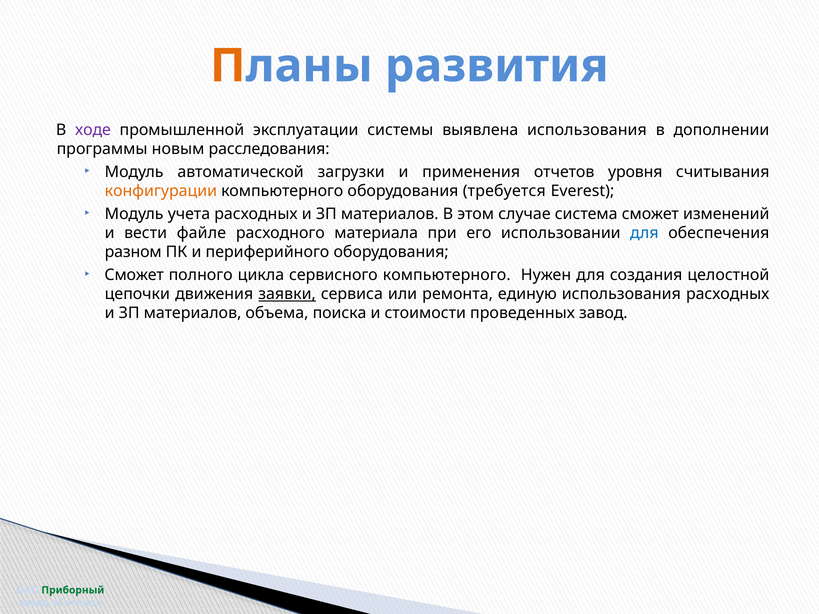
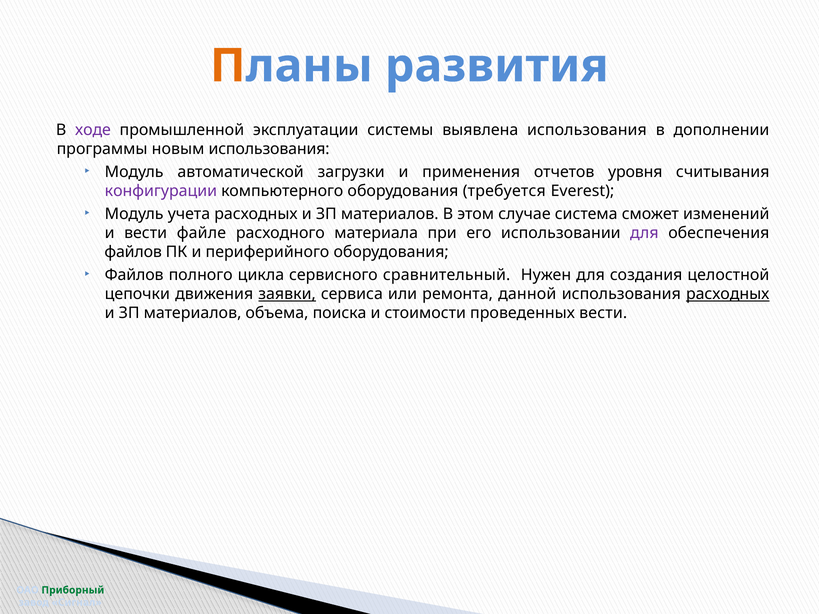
новым расследования: расследования -> использования (269, 149)
конфигурации colour: orange -> purple (161, 191)
для colour: blue -> purple (644, 233)
разном: разном -> файлов (133, 252)
Сможет: Сможет -> Файлов (134, 275)
сервисного компьютерного: компьютерного -> сравнительный (447, 275)
единую: единую -> данной (527, 294)
расходных underline: none -> present (728, 294)
проведенных завод: завод -> вести (603, 313)
